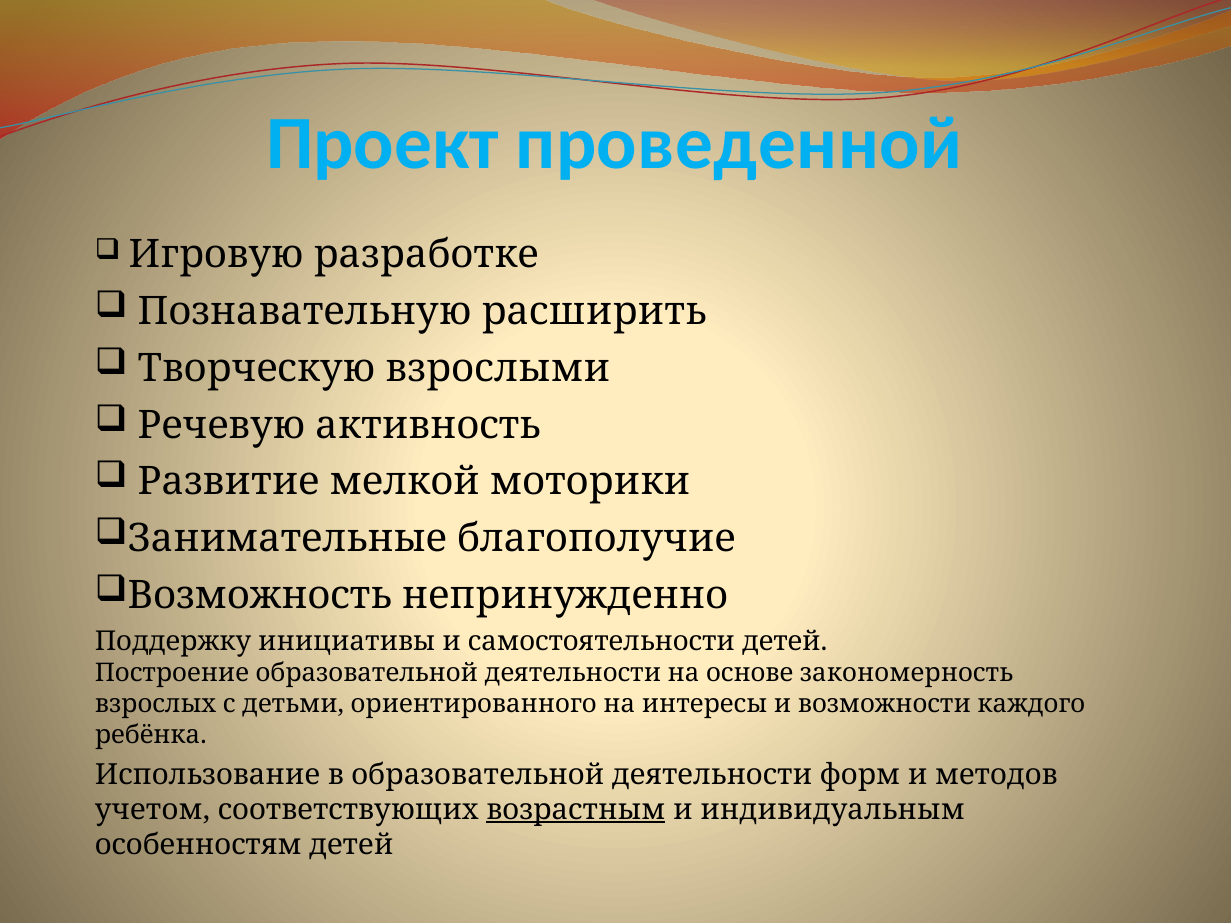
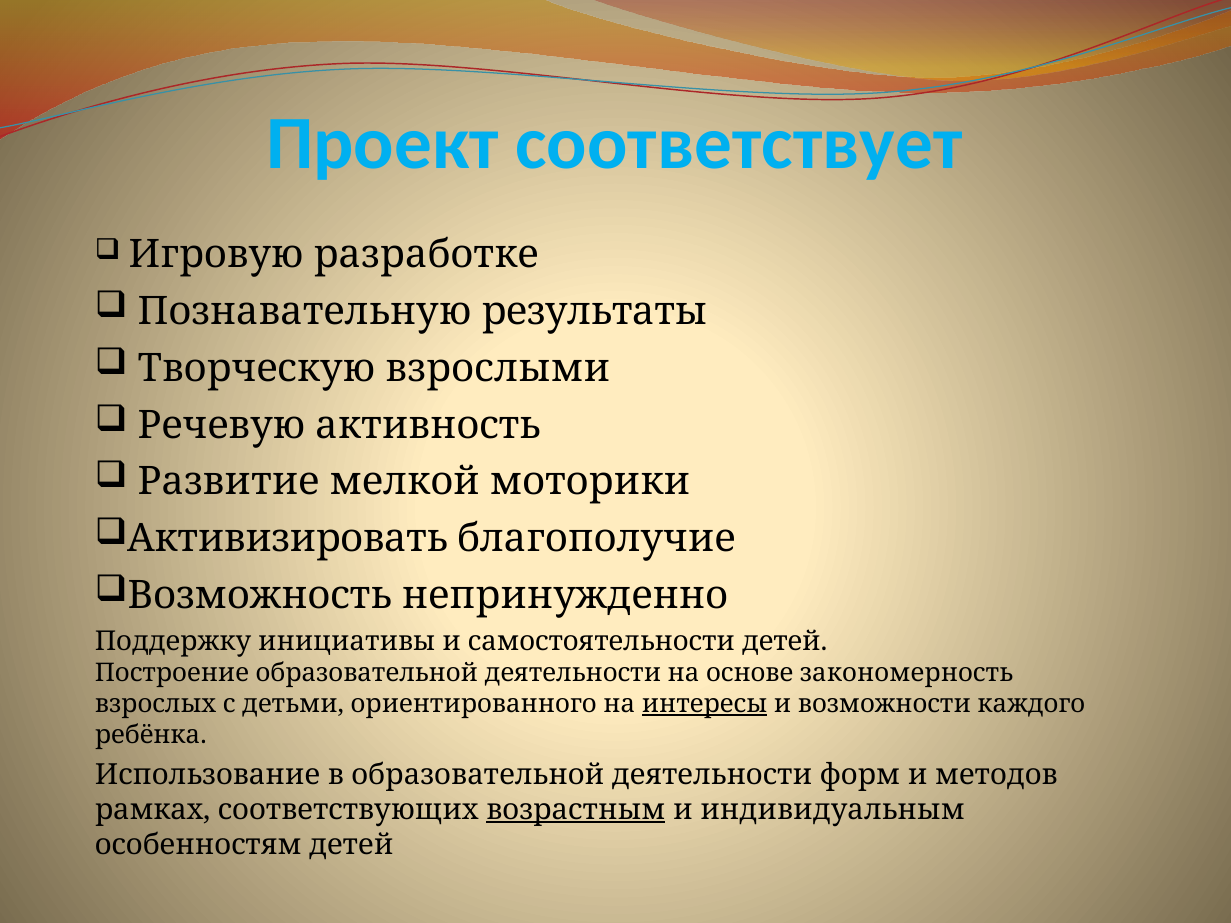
проведенной: проведенной -> соответствует (739, 144)
расширить: расширить -> результаты (594, 312)
Занимательные: Занимательные -> Активизировать (287, 539)
интересы underline: none -> present (705, 704)
учетом: учетом -> рамках (153, 810)
